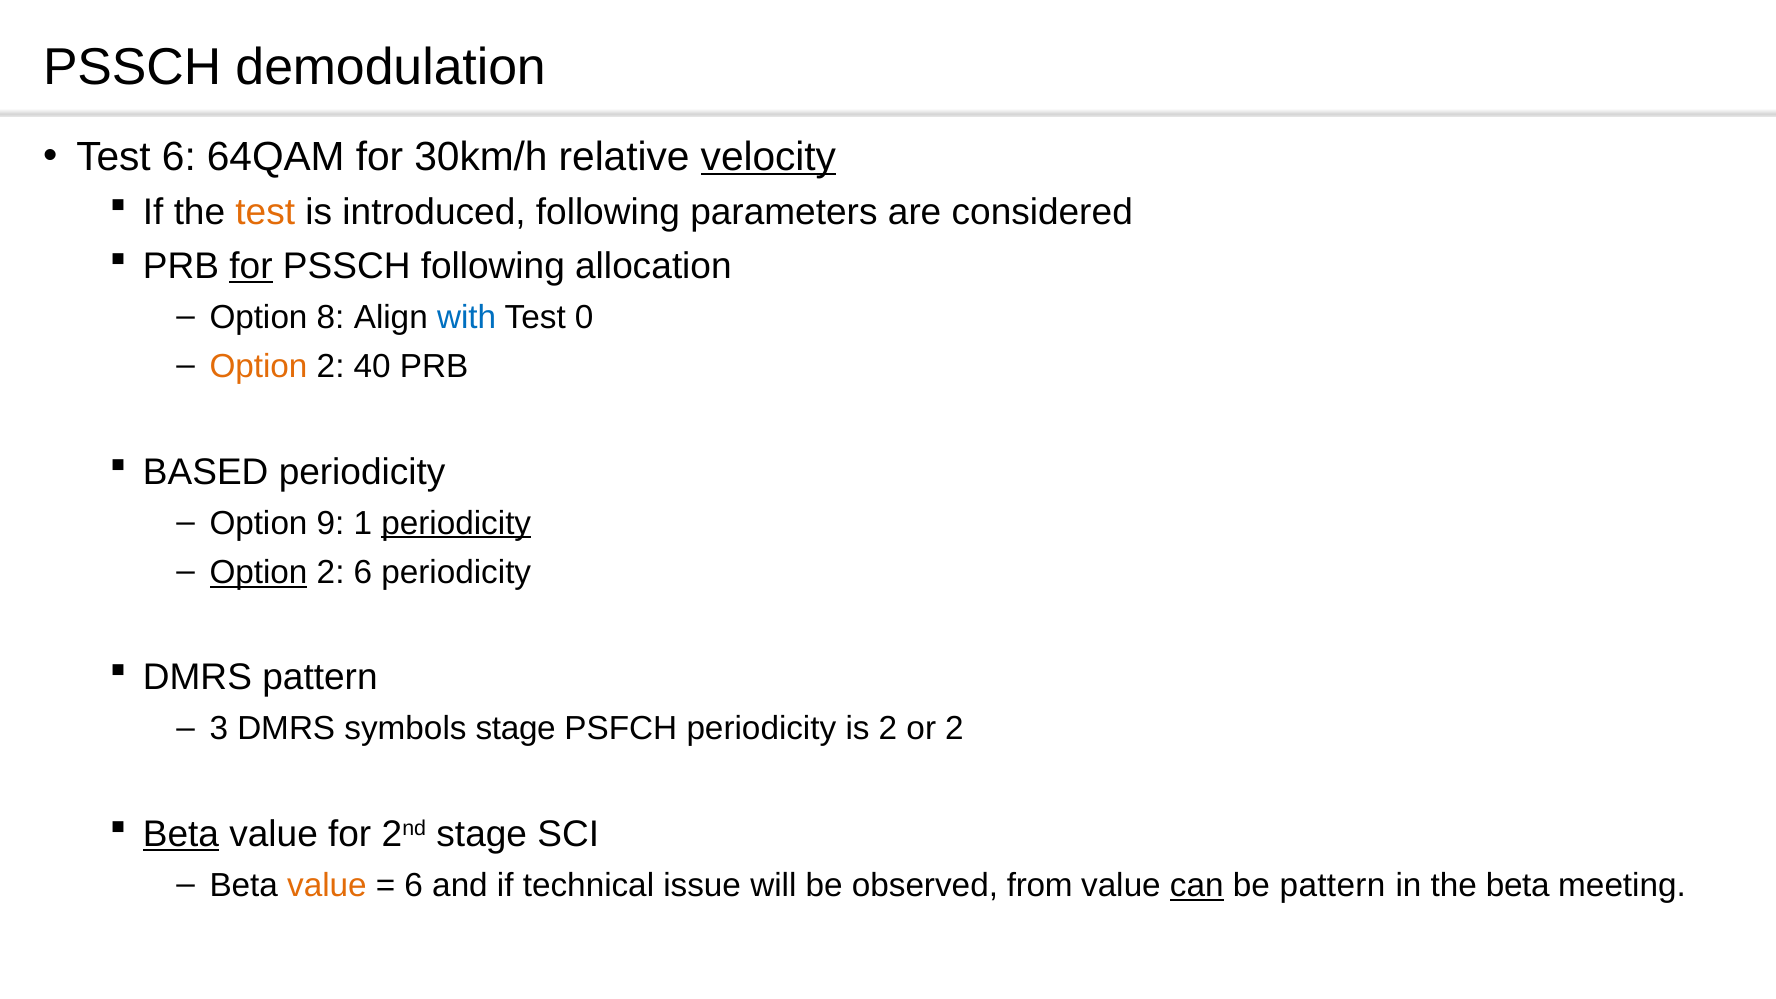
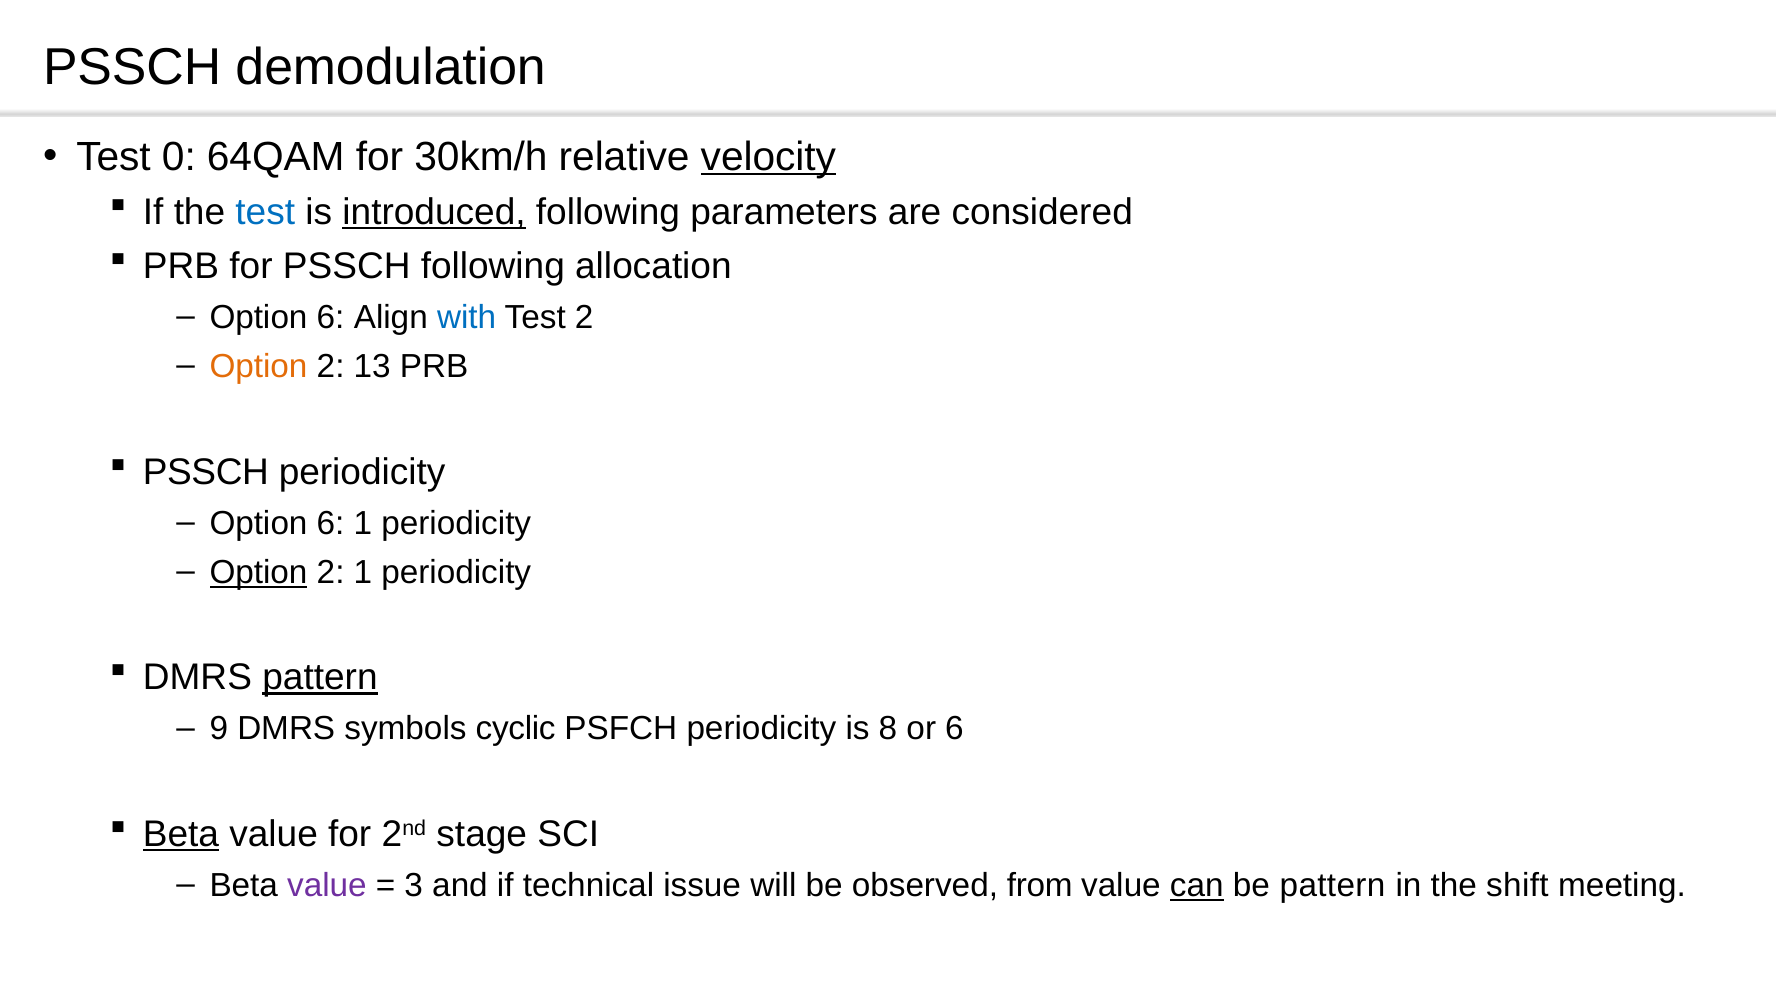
Test 6: 6 -> 0 (179, 157)
test colour: orange -> blue (265, 212)
introduced underline: none -> present (434, 212)
for underline: present -> none (251, 266)
8: 8 -> 6 (331, 317)
Test 0: 0 -> 2 (584, 317)
40: 40 -> 13 (372, 366)
BASED: BASED -> PSSCH (206, 472)
9: 9 -> 6 (331, 523)
periodicity underline: present -> none (456, 523)
2 6: 6 -> 1 (363, 572)
pattern underline: none -> present (320, 678)
3: 3 -> 9 (219, 729)
symbols stage: stage -> cyclic (516, 729)
is 2: 2 -> 8 (888, 729)
or 2: 2 -> 6 (954, 729)
value colour: orange -> purple (327, 885)
6: 6 -> 3 (414, 885)
the beta: beta -> shift (1517, 885)
